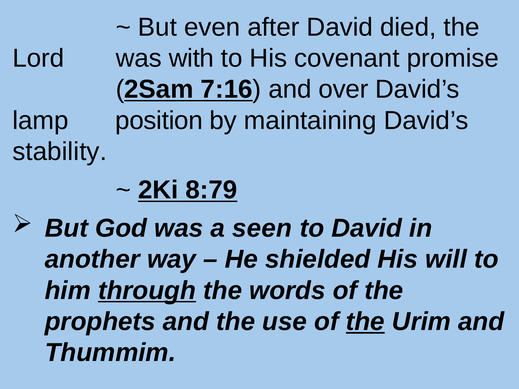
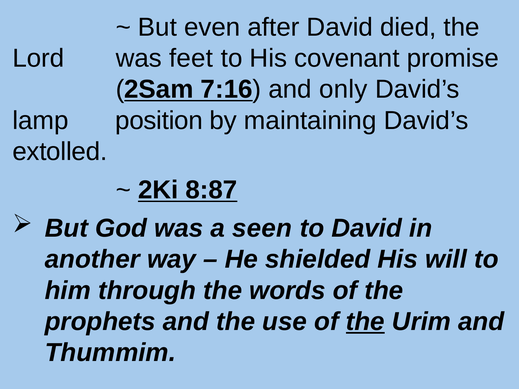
with: with -> feet (191, 58)
over: over -> only (343, 89)
stability: stability -> extolled (60, 152)
8:79: 8:79 -> 8:87 (211, 190)
through underline: present -> none (147, 291)
